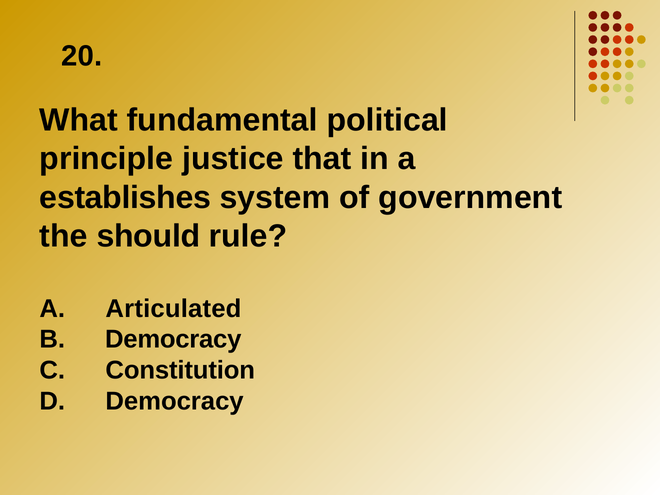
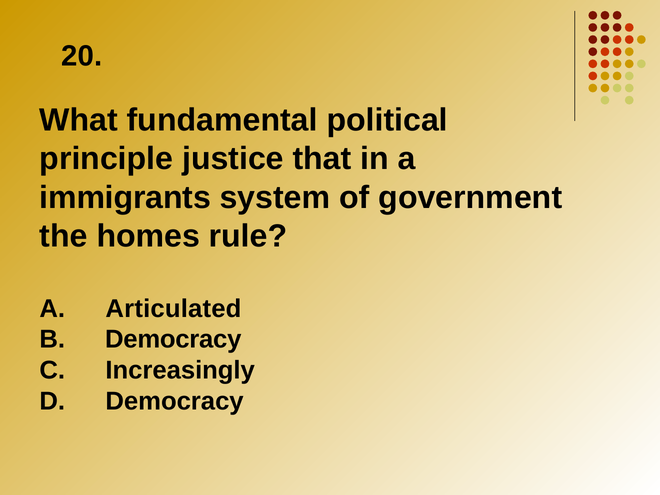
establishes: establishes -> immigrants (125, 197)
should: should -> homes (148, 236)
Constitution: Constitution -> Increasingly (180, 370)
